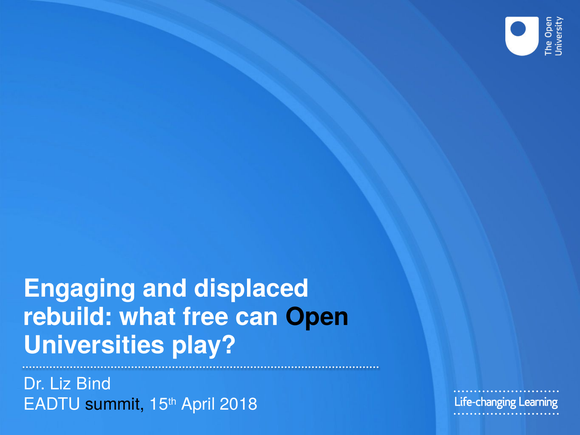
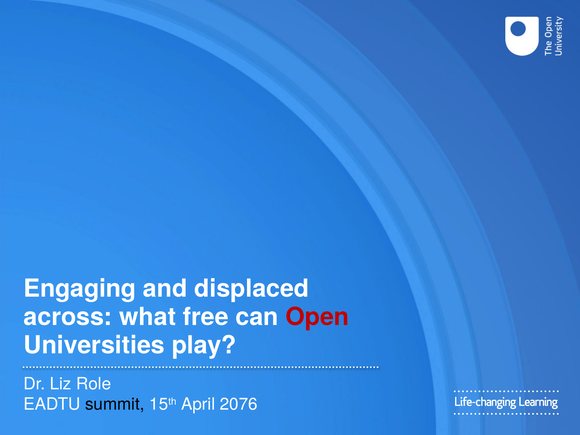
rebuild: rebuild -> across (68, 317)
Open colour: black -> red (317, 317)
Bind: Bind -> Role (94, 384)
2018: 2018 -> 2076 (239, 405)
